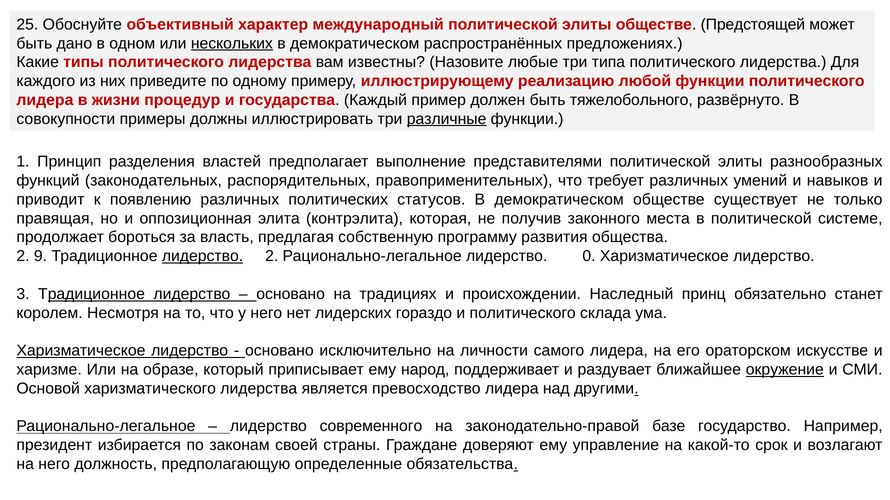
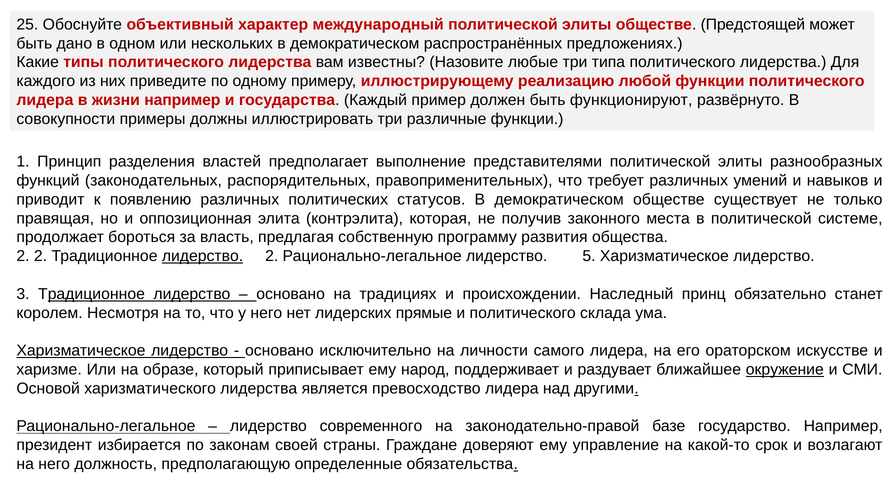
нескольких underline: present -> none (232, 43)
жизни процедур: процедур -> например (182, 100)
тяжелобольного: тяжелобольного -> функционируют (631, 100)
различные underline: present -> none (447, 119)
2 9: 9 -> 2 (40, 256)
0: 0 -> 5 (589, 256)
гораздо: гораздо -> прямые (424, 313)
